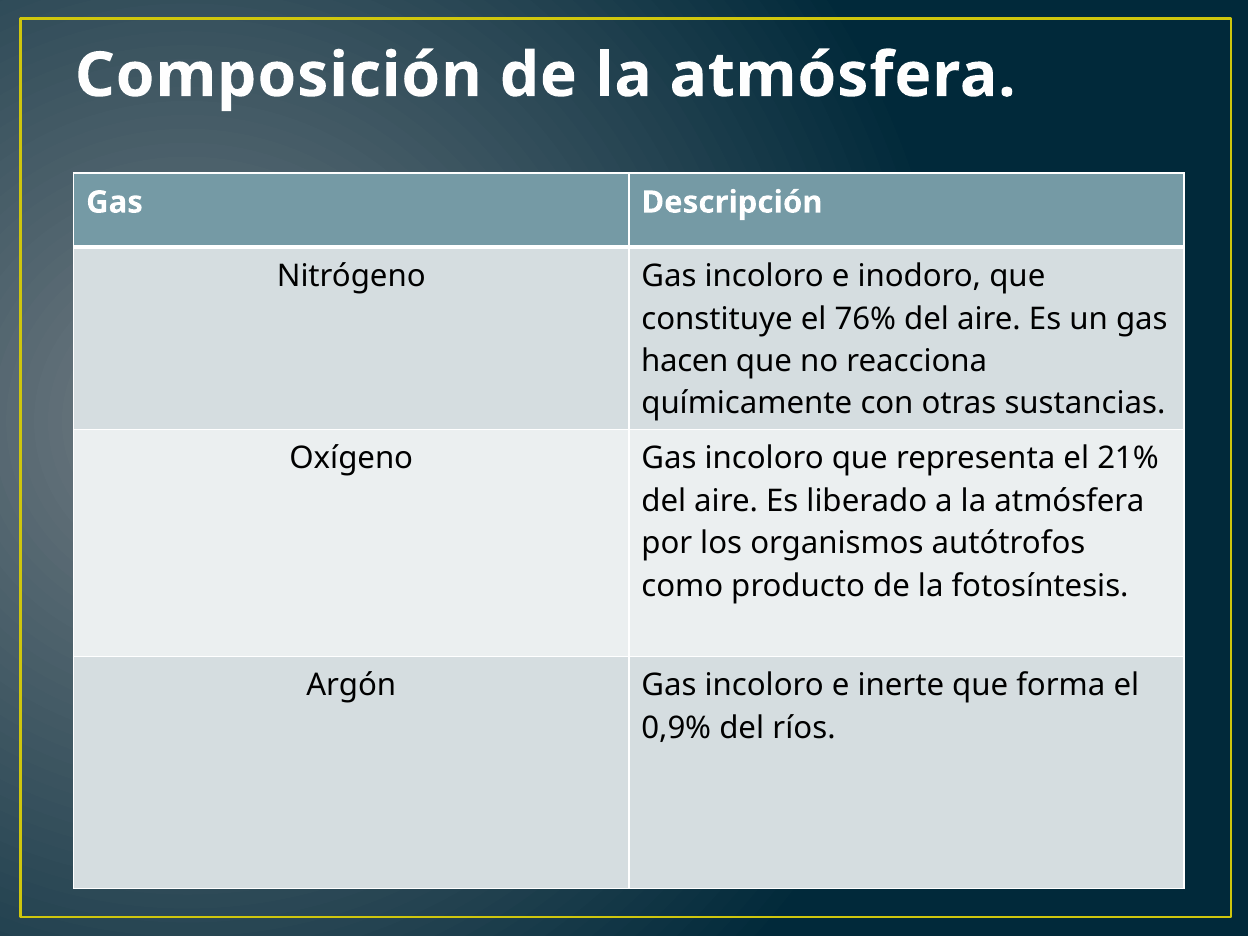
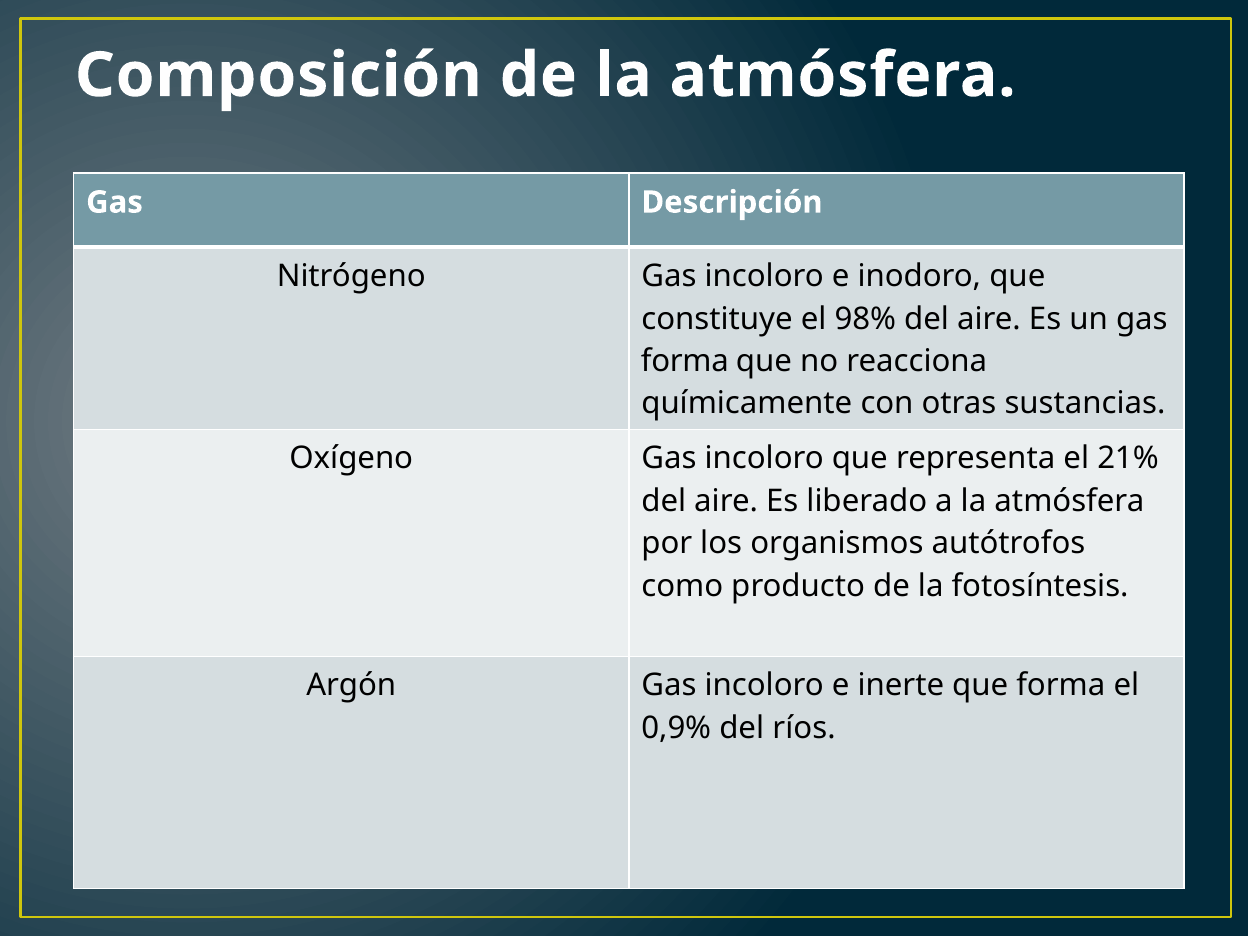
76%: 76% -> 98% (865, 319)
hacen: hacen -> forma (685, 361)
